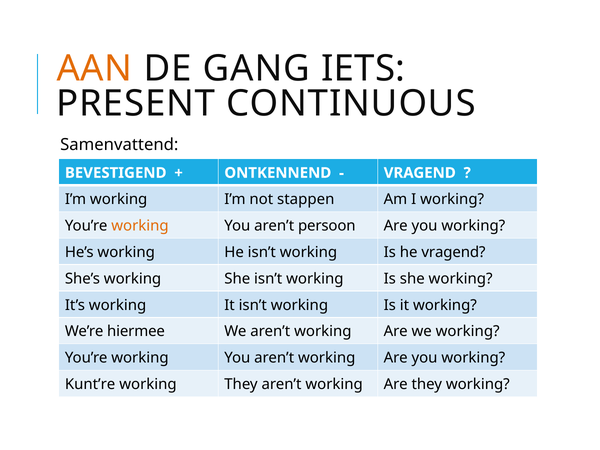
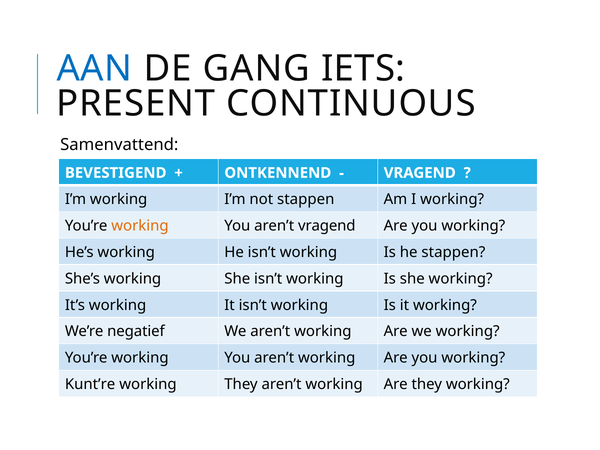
AAN colour: orange -> blue (94, 68)
aren’t persoon: persoon -> vragend (327, 226)
he vragend: vragend -> stappen (453, 252)
hiermee: hiermee -> negatief (136, 331)
